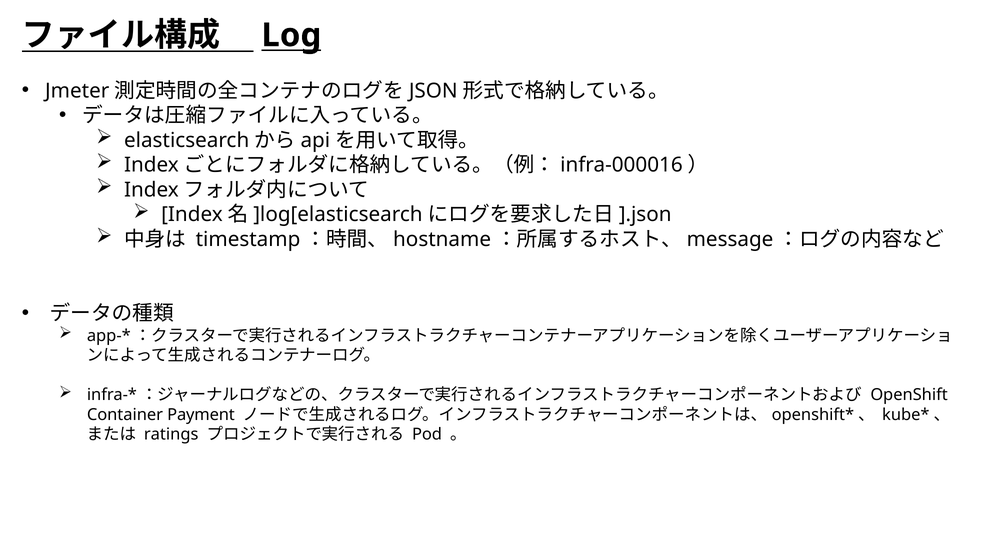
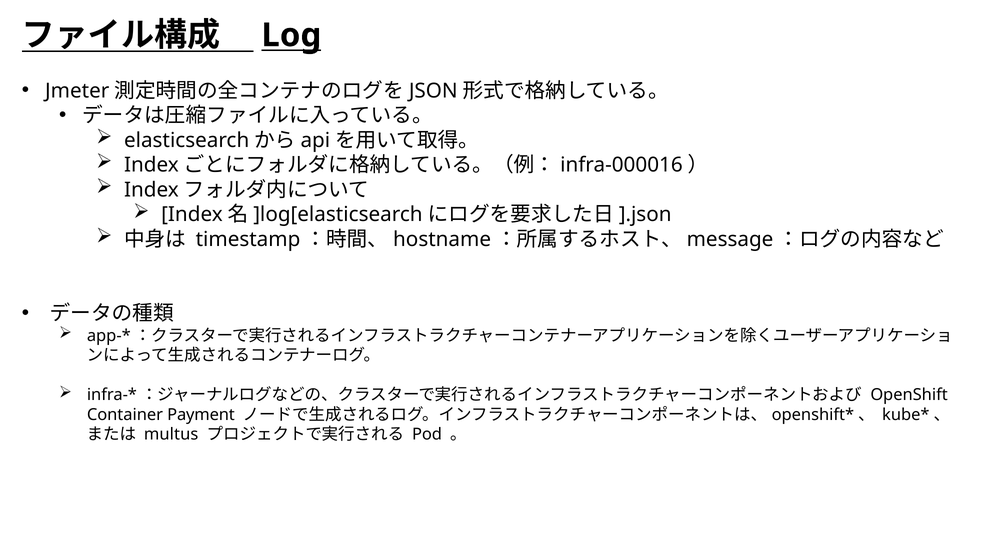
ratings: ratings -> multus (171, 435)
